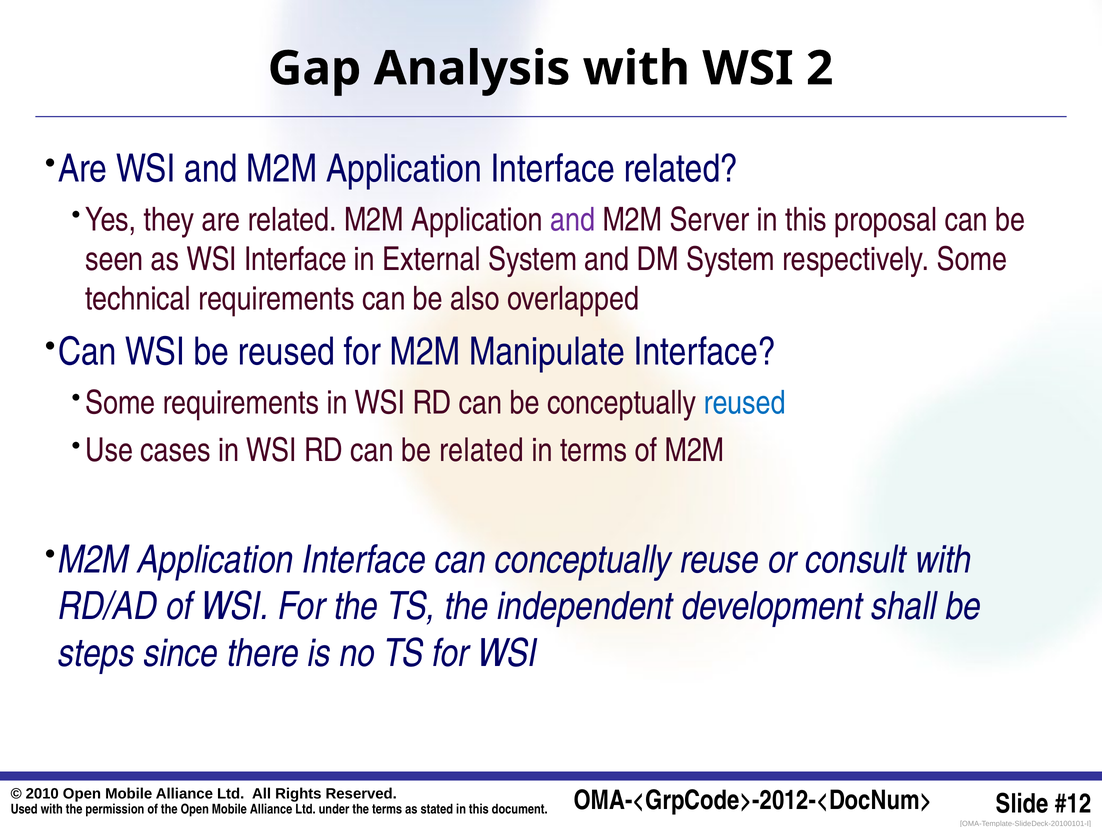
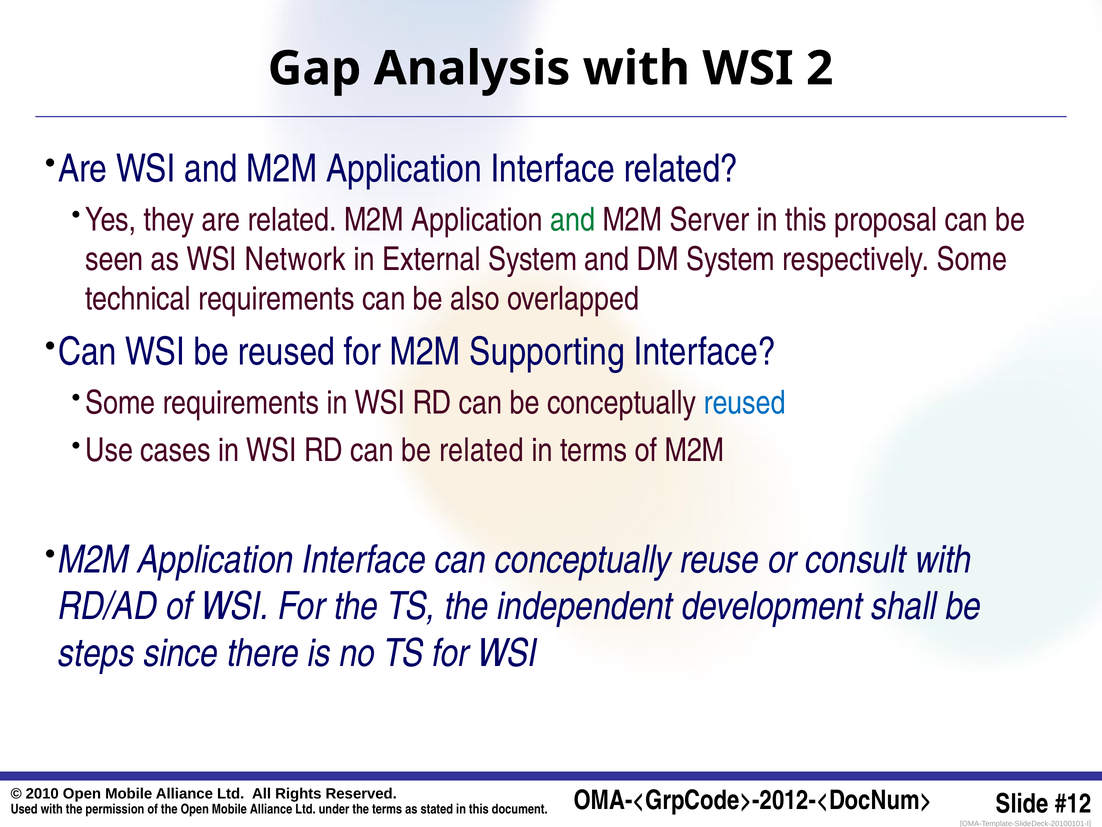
and colour: purple -> green (573, 220)
WSI Interface: Interface -> Network (295, 259)
Manipulate: Manipulate -> Supporting (547, 352)
